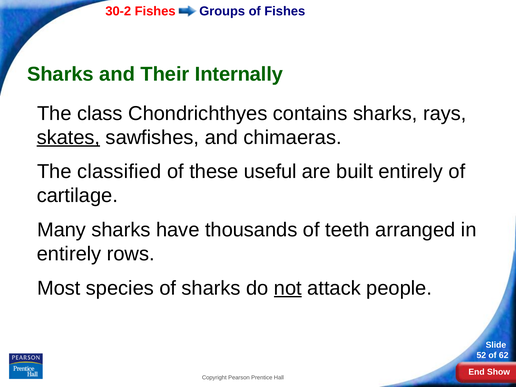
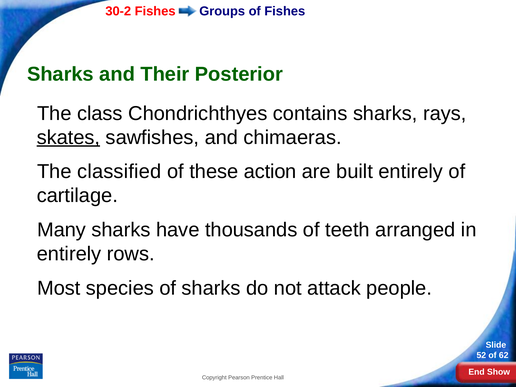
Internally: Internally -> Posterior (239, 74)
useful: useful -> action (270, 172)
not underline: present -> none (288, 288)
